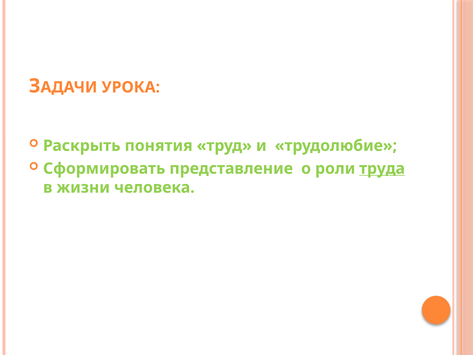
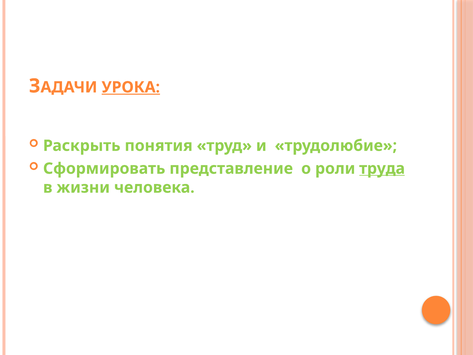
УРОКА underline: none -> present (131, 87)
